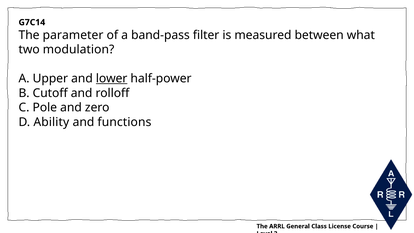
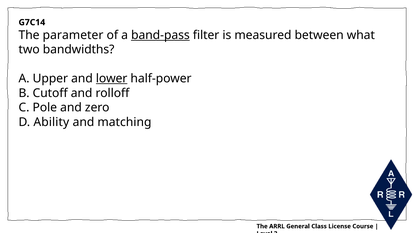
band-pass underline: none -> present (160, 35)
modulation: modulation -> bandwidths (79, 50)
functions: functions -> matching (124, 122)
